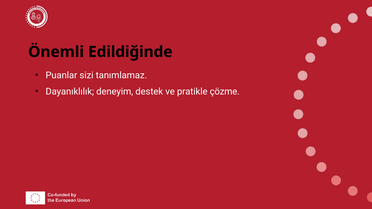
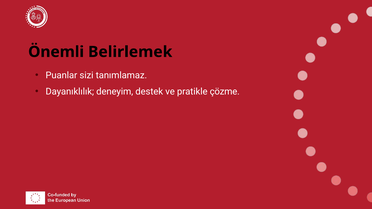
Edildiğinde: Edildiğinde -> Belirlemek (130, 52)
